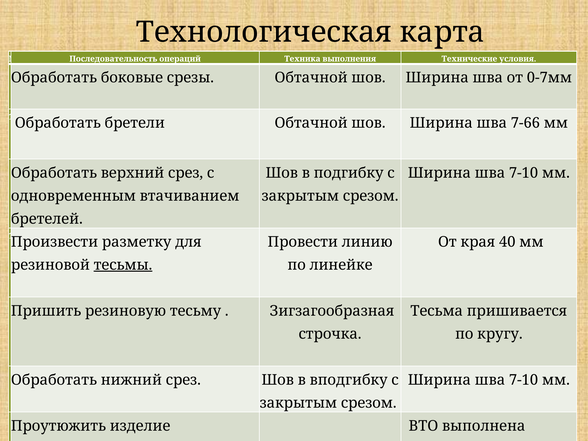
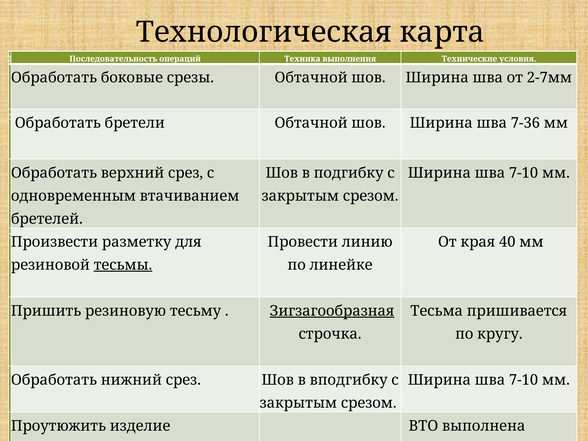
0-7мм: 0-7мм -> 2-7мм (549, 78)
7-66: 7-66 -> 7-36 (525, 123)
Зигзагообразная underline: none -> present (332, 311)
